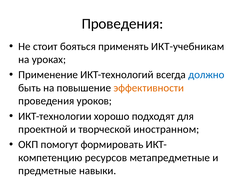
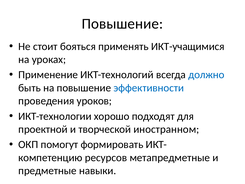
Проведения: Проведения -> Повышение (122, 24)
ИКТ-учебникам: ИКТ-учебникам -> ИКТ-учащимися (188, 46)
эффективности colour: orange -> blue (149, 88)
